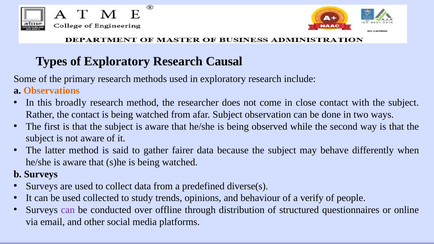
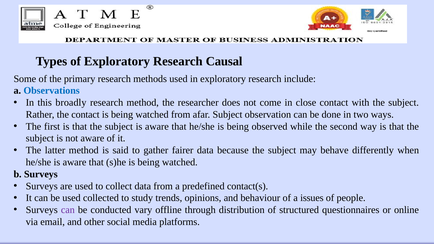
Observations colour: orange -> blue (52, 91)
diverse(s: diverse(s -> contact(s (248, 186)
verify: verify -> issues (312, 198)
over: over -> vary (143, 210)
